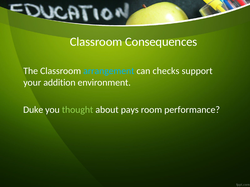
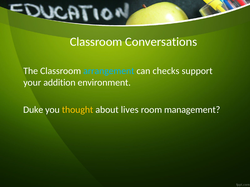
Consequences: Consequences -> Conversations (161, 42)
thought colour: light green -> yellow (78, 110)
pays: pays -> lives (130, 110)
performance: performance -> management (192, 110)
